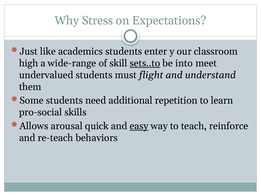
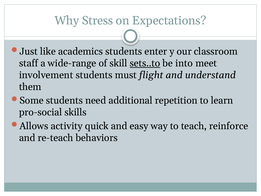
high: high -> staff (29, 63)
undervalued: undervalued -> involvement (46, 75)
arousal: arousal -> activity (67, 126)
easy underline: present -> none (139, 126)
